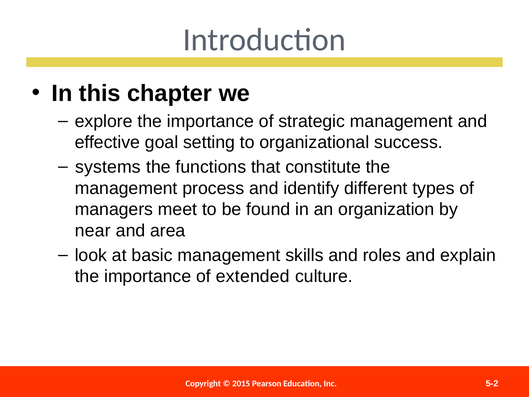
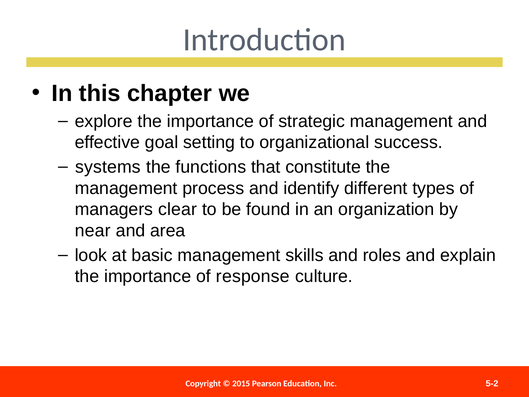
meet: meet -> clear (177, 209)
extended: extended -> response (253, 276)
